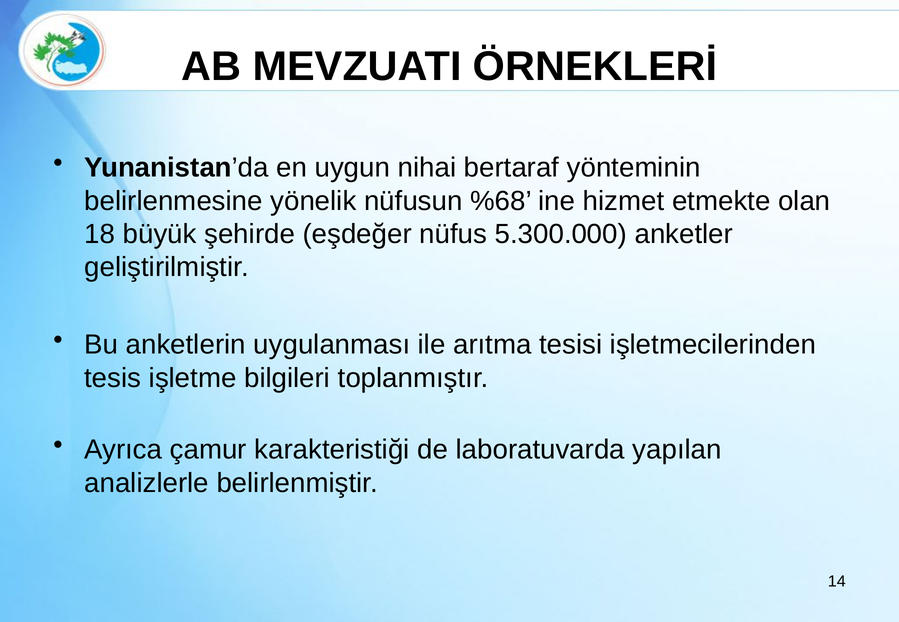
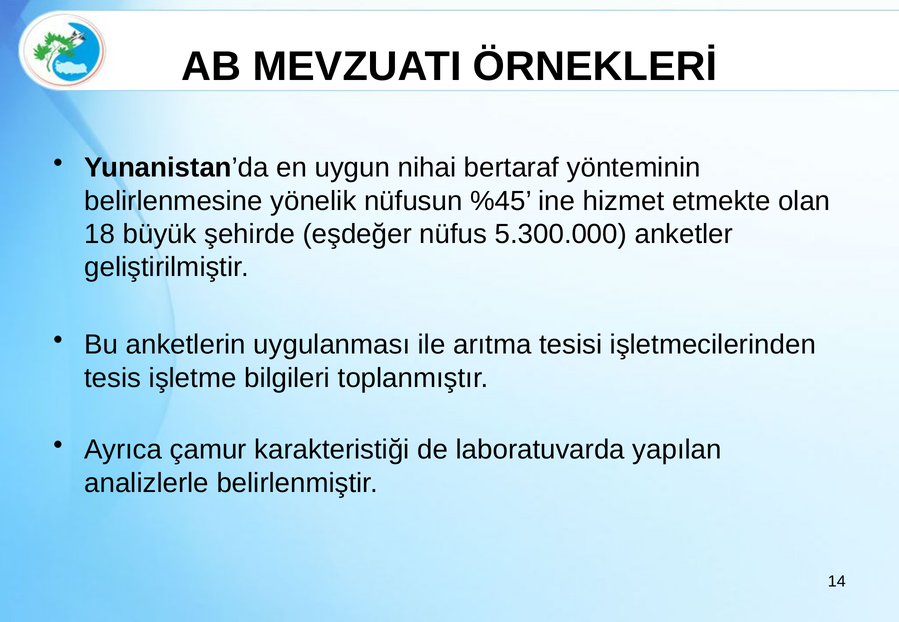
%68: %68 -> %45 (501, 201)
